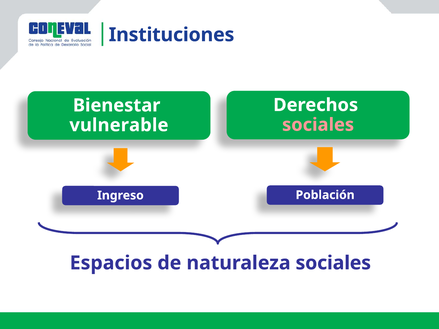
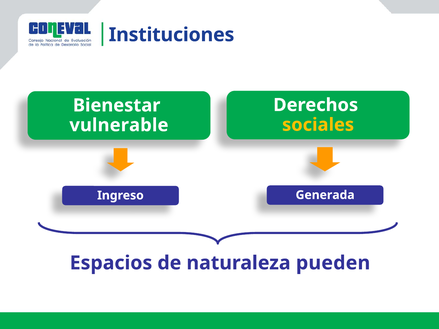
sociales colour: pink -> yellow (318, 125)
Población: Población -> Generada (325, 195)
naturaleza sociales: sociales -> pueden (333, 263)
